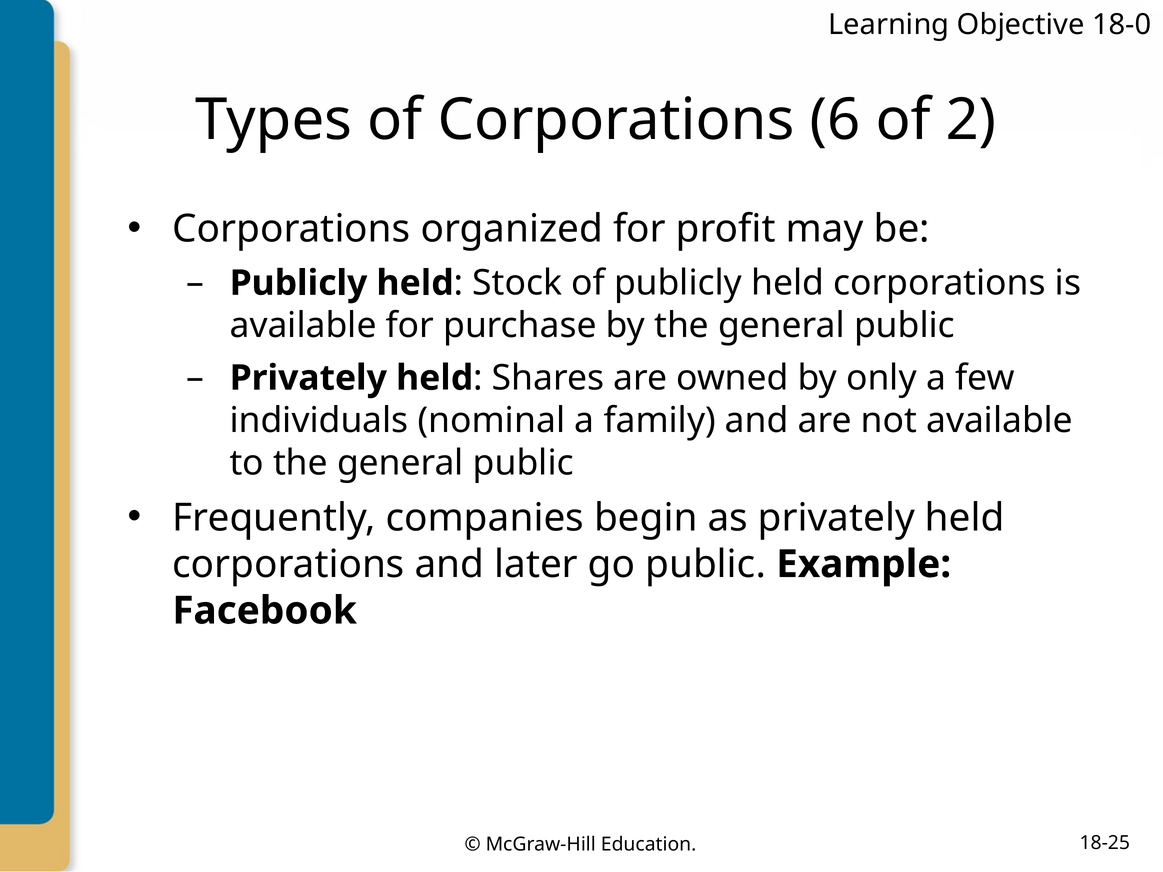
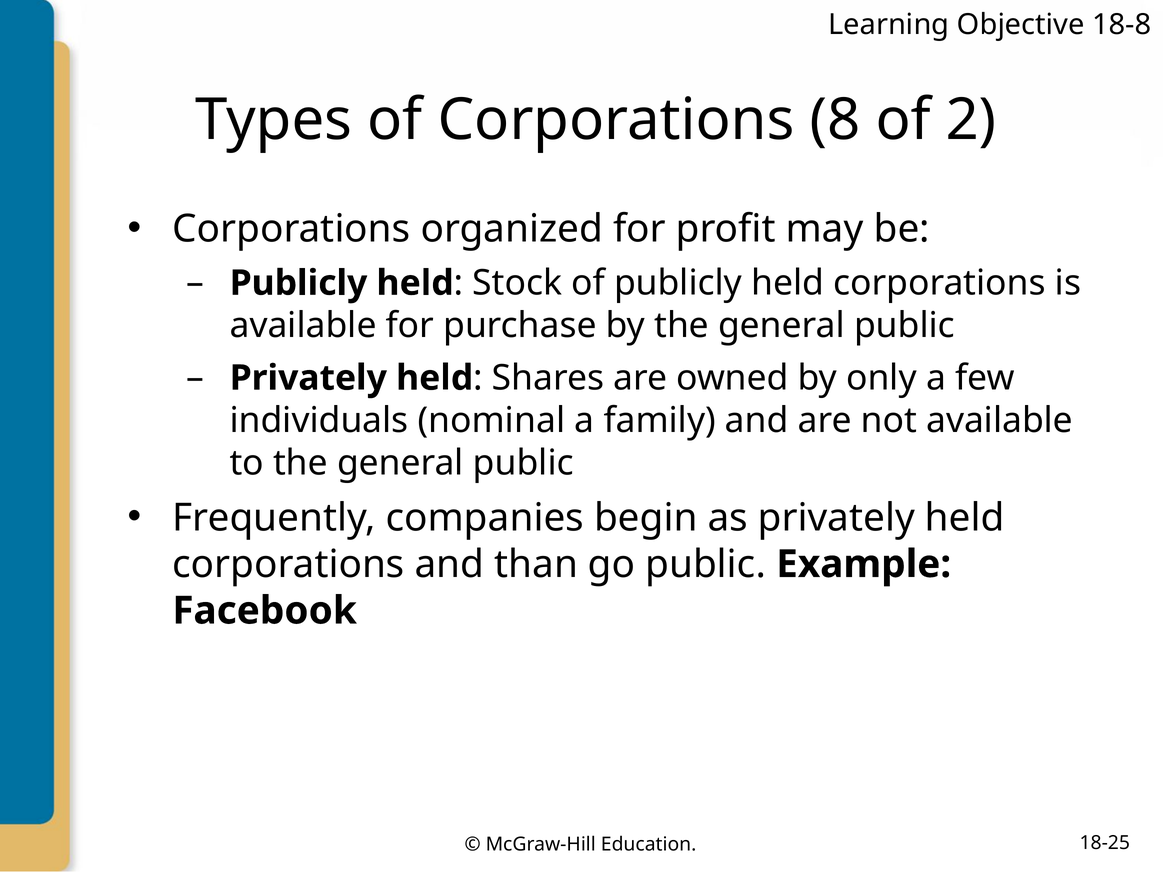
18-0: 18-0 -> 18-8 (1122, 25)
6: 6 -> 8 (835, 120)
later: later -> than (536, 564)
